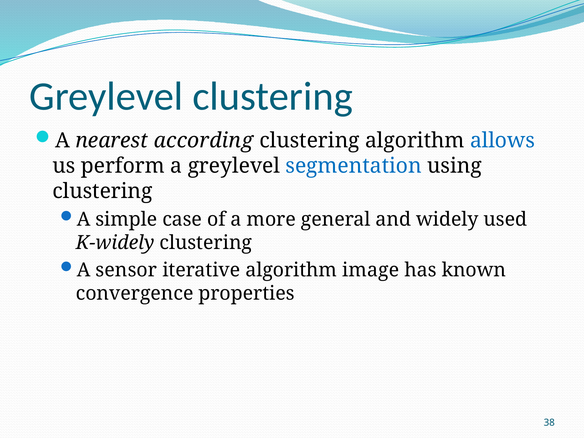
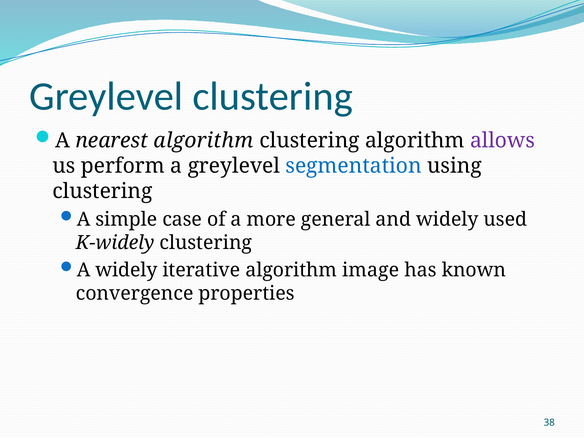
nearest according: according -> algorithm (203, 141)
allows colour: blue -> purple (502, 141)
A sensor: sensor -> widely (126, 270)
